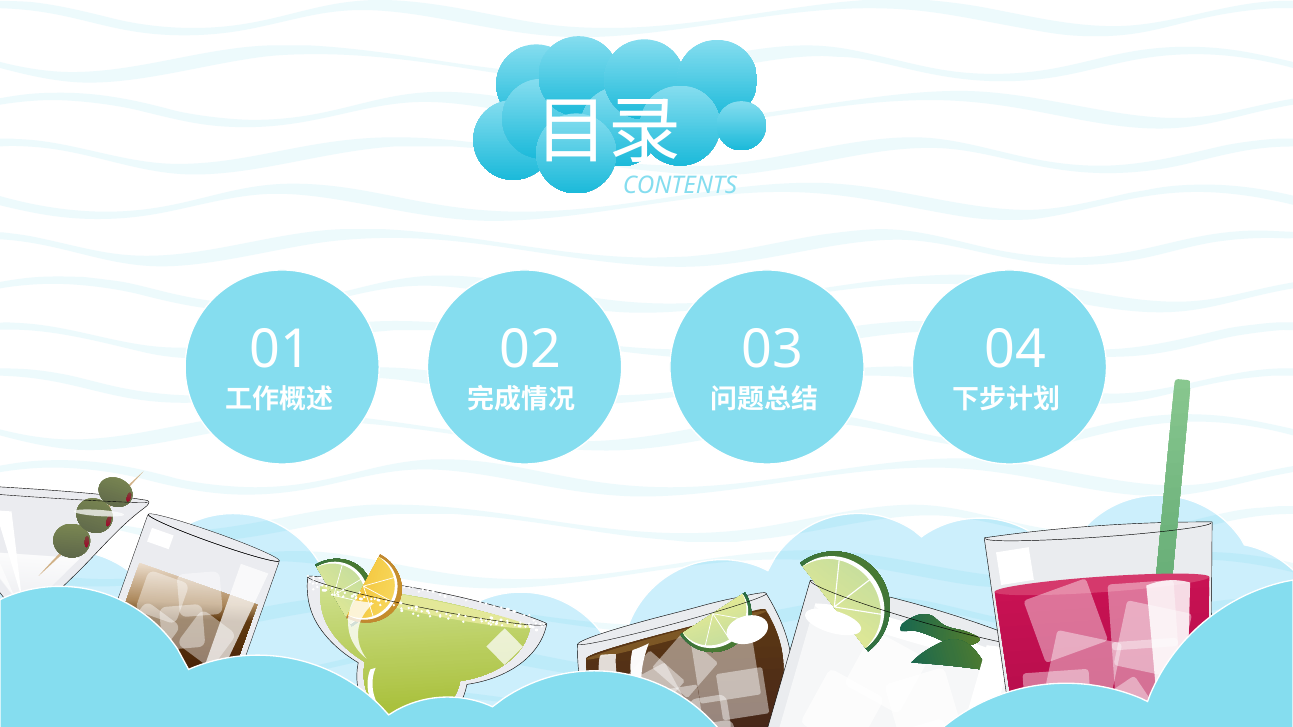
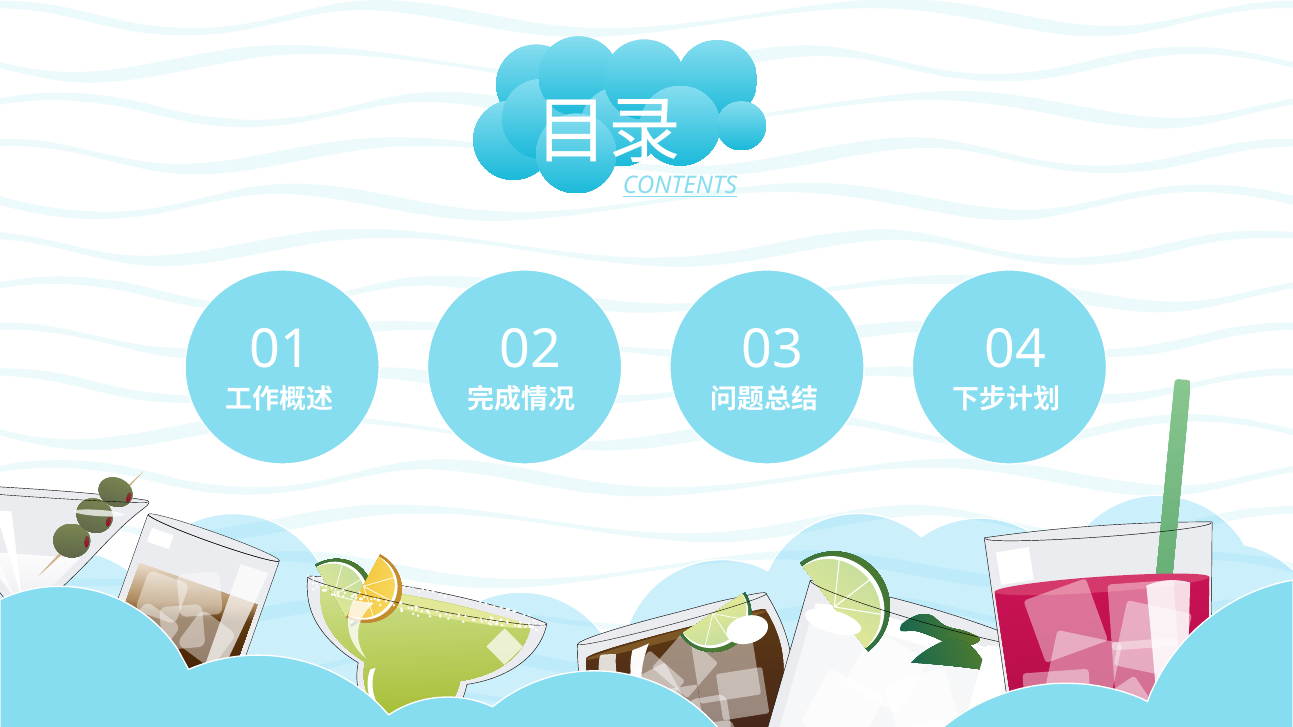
CONTENTS underline: none -> present (680, 186)
